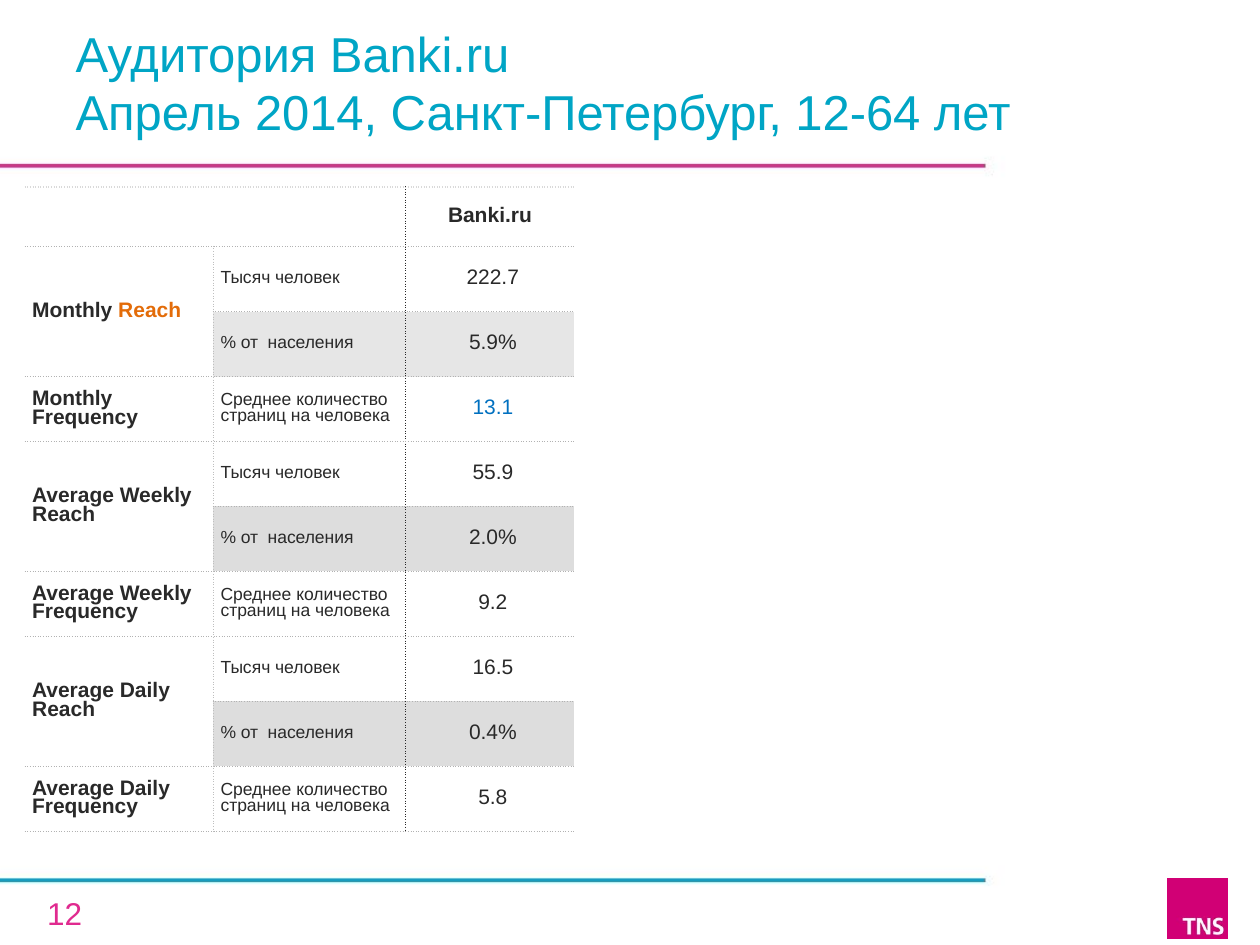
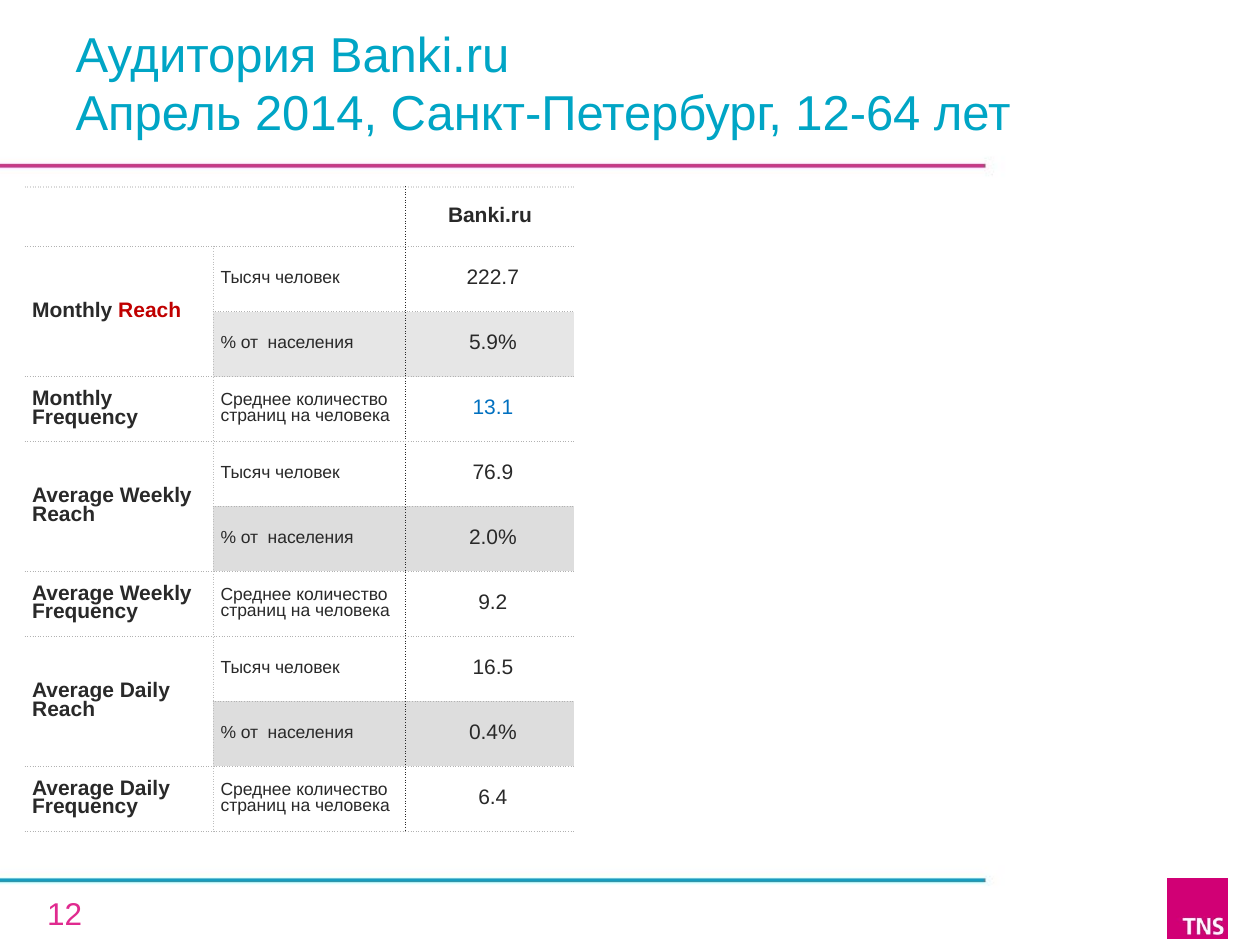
Reach colour: orange -> red (150, 310)
55.9: 55.9 -> 76.9 (493, 473)
5.8: 5.8 -> 6.4 (493, 798)
